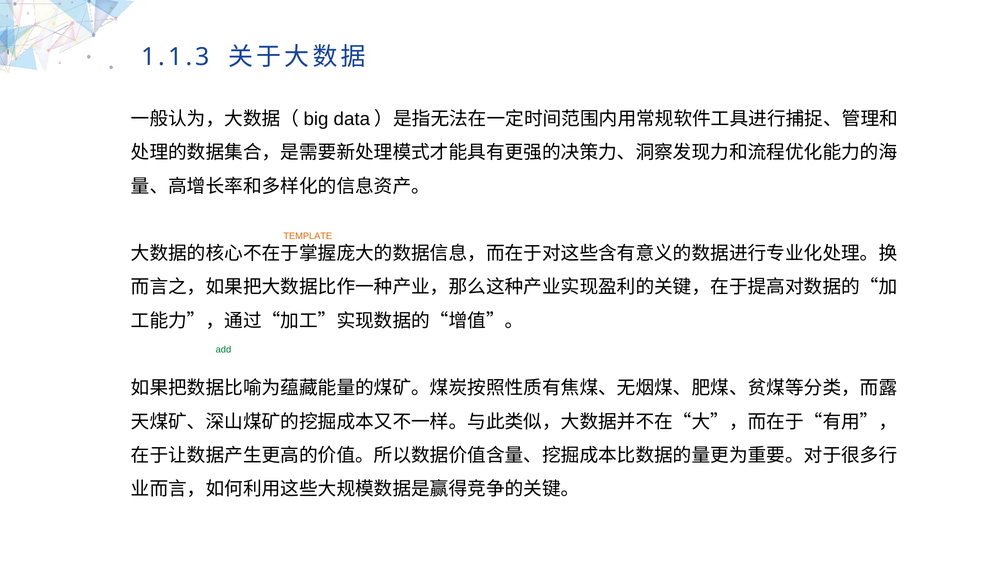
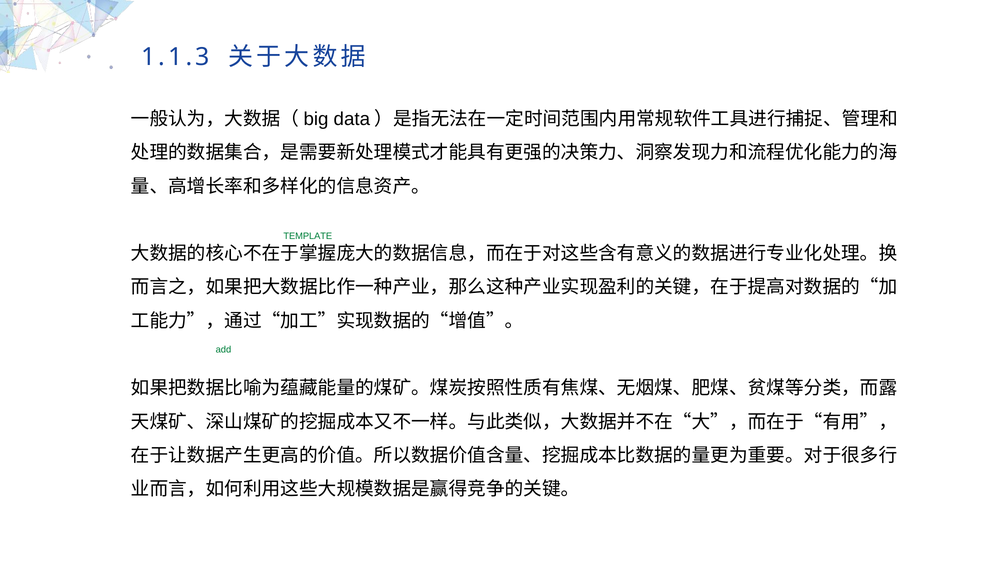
TEMPLATE colour: orange -> green (308, 236)
